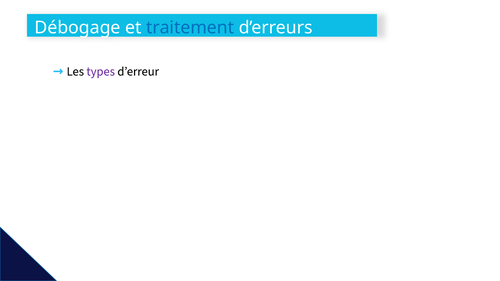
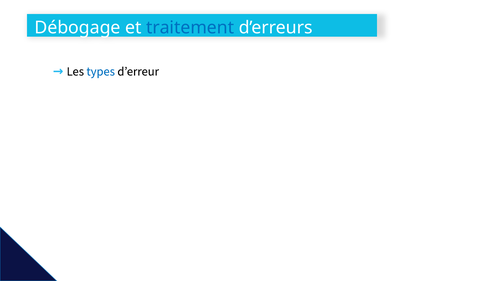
types colour: purple -> blue (101, 71)
